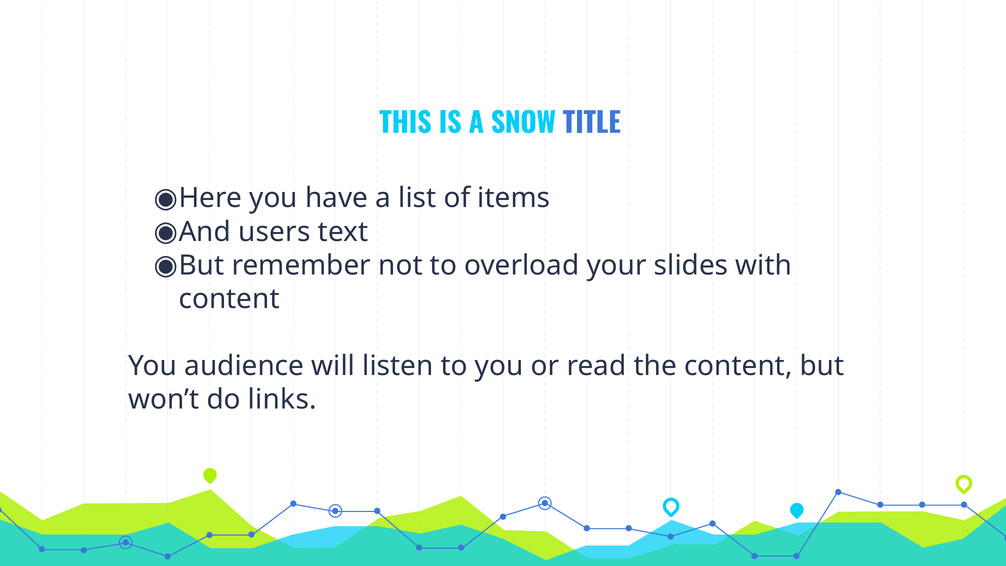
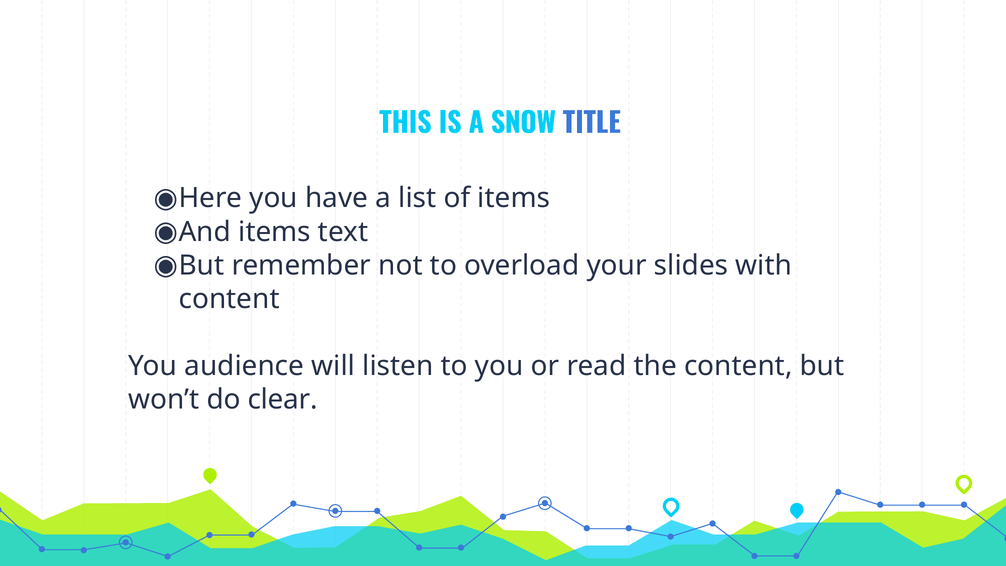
And users: users -> items (275, 232)
links: links -> clear (283, 400)
